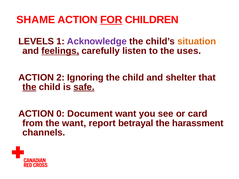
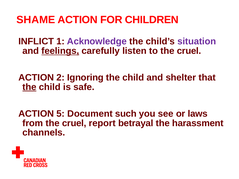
FOR underline: present -> none (111, 20)
LEVELS: LEVELS -> INFLICT (36, 41)
situation colour: orange -> purple (197, 41)
to the uses: uses -> cruel (189, 51)
safe underline: present -> none (84, 87)
0: 0 -> 5 (61, 114)
Document want: want -> such (126, 114)
card: card -> laws (198, 114)
from the want: want -> cruel (74, 123)
